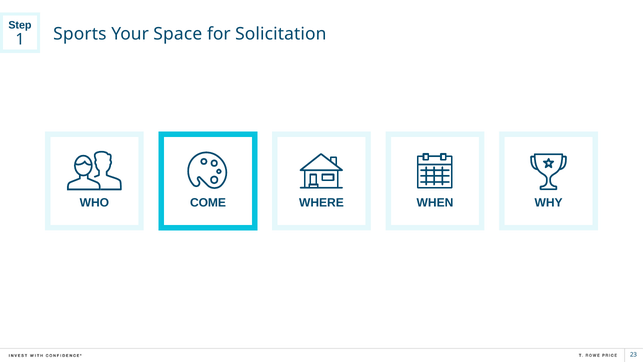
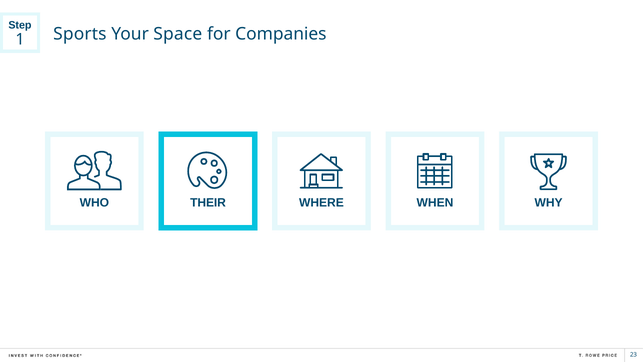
Solicitation: Solicitation -> Companies (281, 34)
COME: COME -> THEIR (208, 203)
